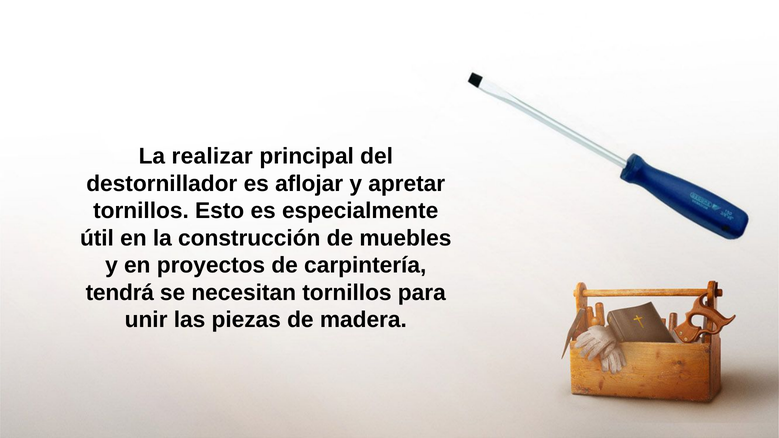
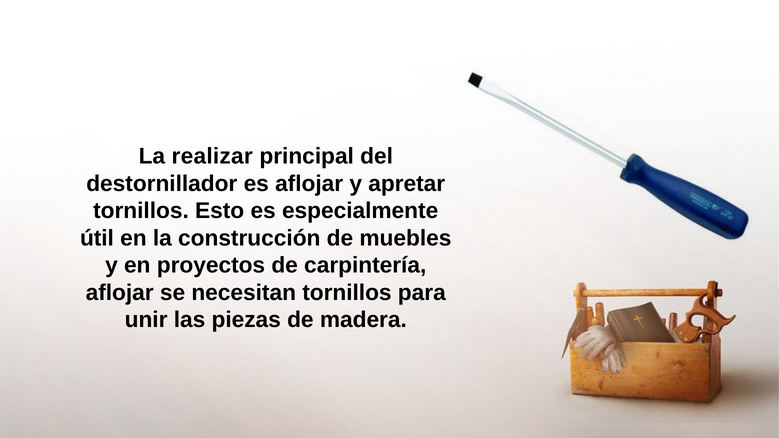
tendrá: tendrá -> aflojar (120, 293)
